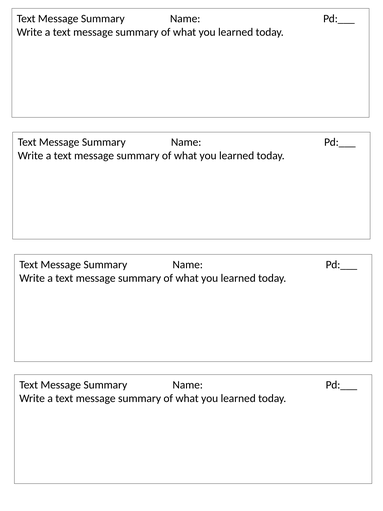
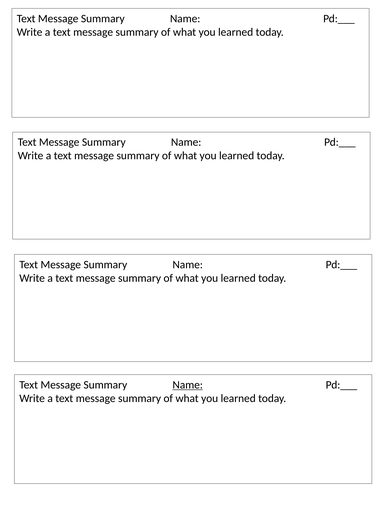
Name underline: none -> present (188, 385)
